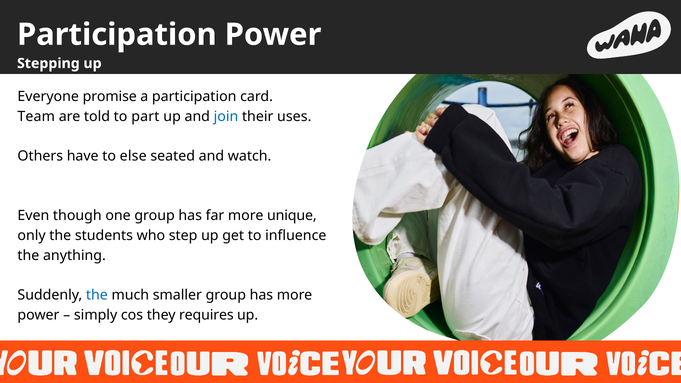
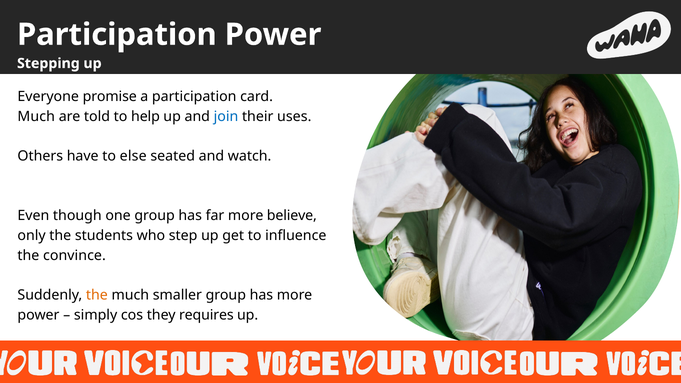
Team: Team -> Much (36, 116)
part: part -> help (145, 116)
unique: unique -> believe (292, 216)
anything: anything -> convince (74, 255)
the colour: blue -> orange (97, 295)
